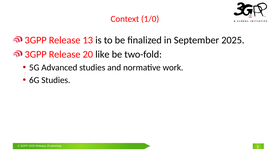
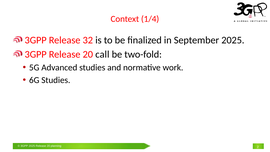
1/0: 1/0 -> 1/4 (150, 19)
13: 13 -> 32 (88, 40)
like: like -> call (102, 54)
